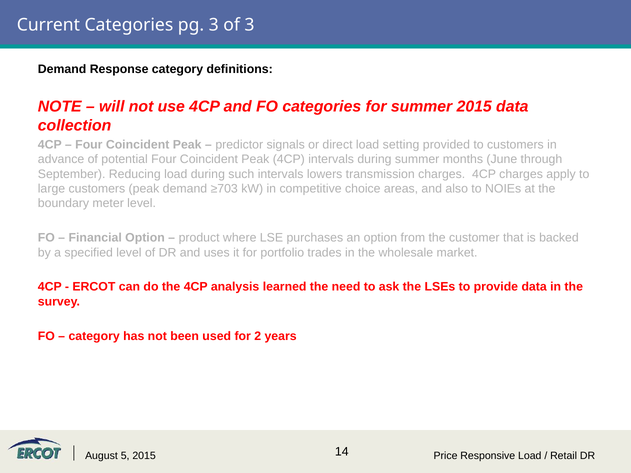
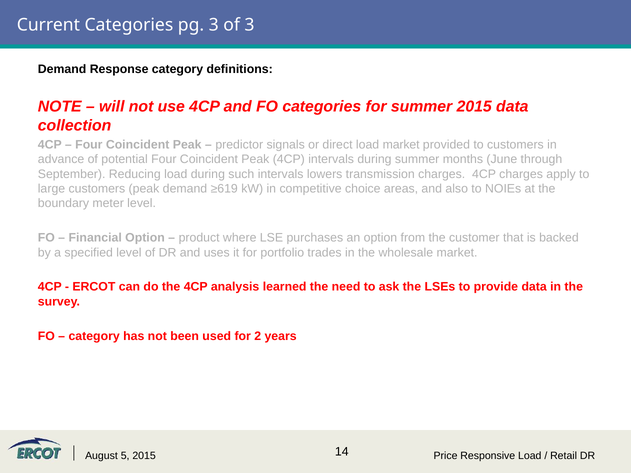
load setting: setting -> market (401, 145)
≥703: ≥703 -> ≥619 (224, 189)
